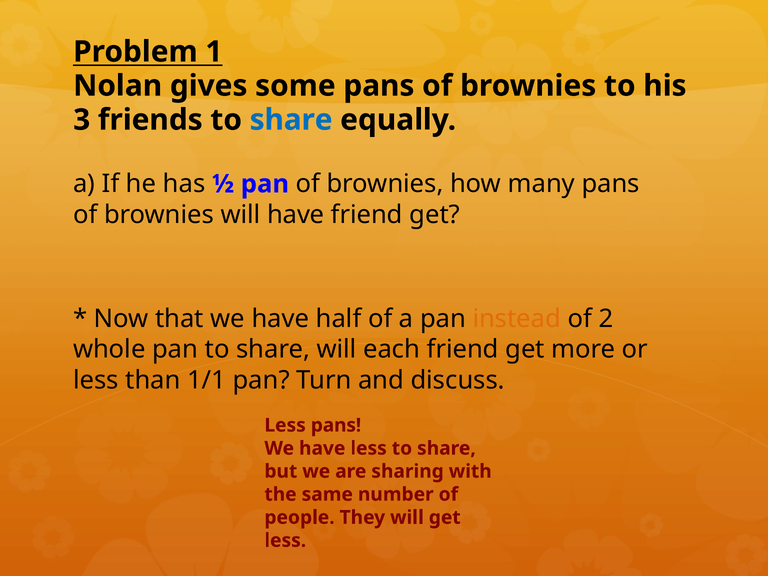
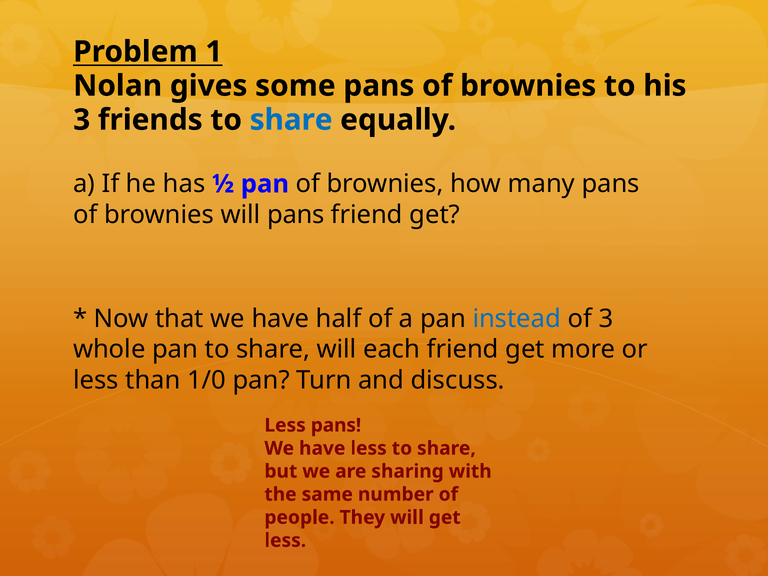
will have: have -> pans (296, 215)
instead colour: orange -> blue (517, 319)
of 2: 2 -> 3 (606, 319)
1/1: 1/1 -> 1/0 (207, 380)
